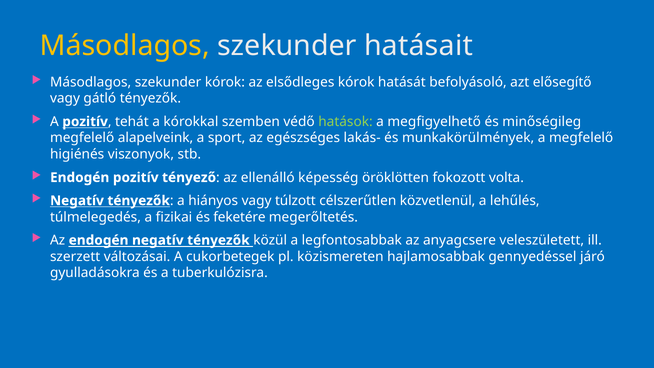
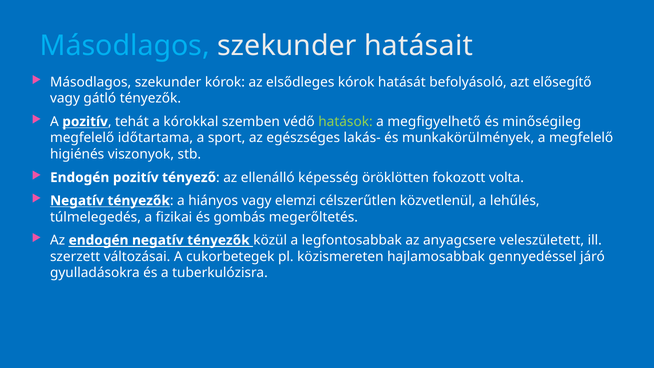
Másodlagos colour: yellow -> light blue (125, 46)
alapelveink: alapelveink -> időtartama (155, 138)
túlzott: túlzott -> elemzi (295, 201)
feketére: feketére -> gombás (239, 217)
